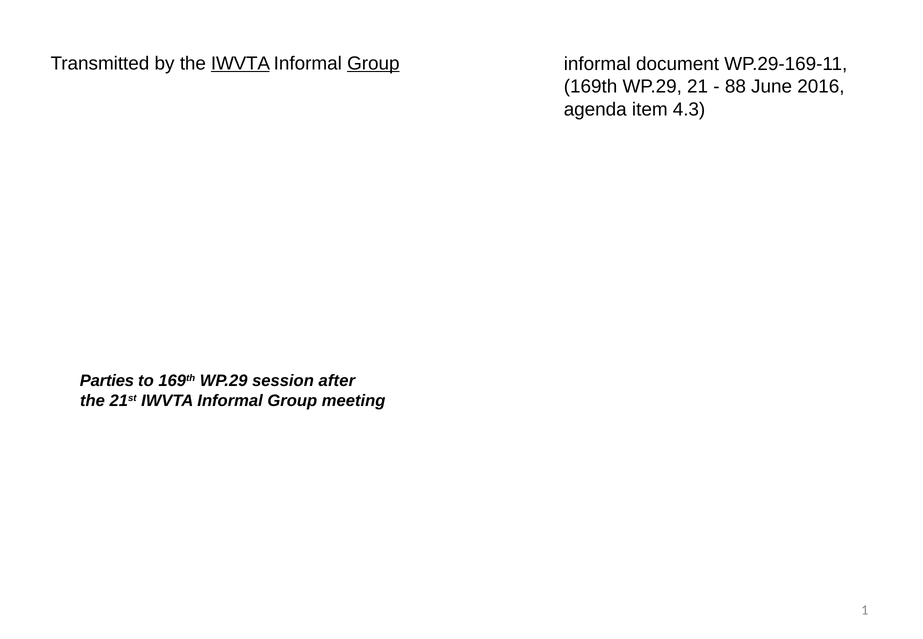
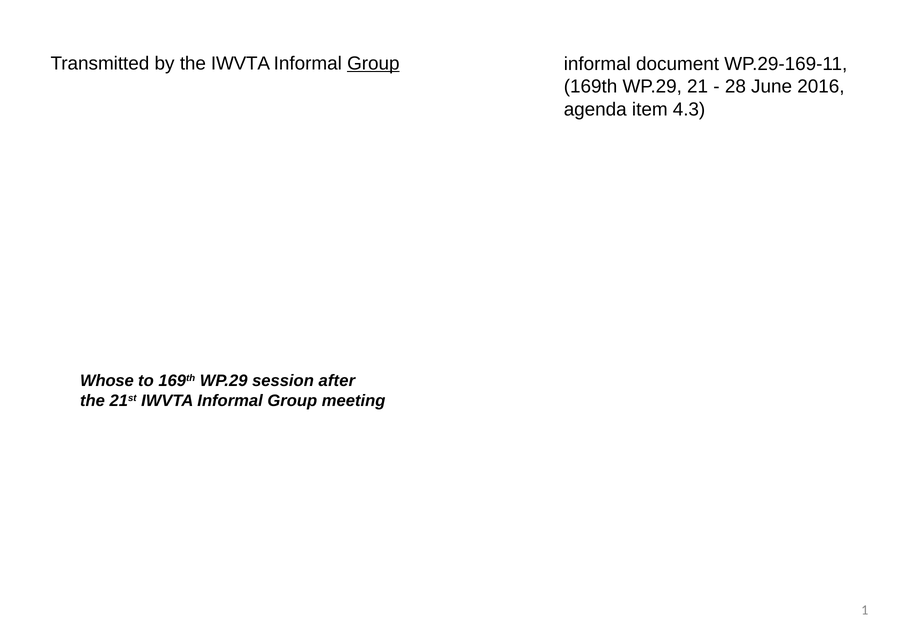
IWVTA underline: present -> none (241, 63)
88: 88 -> 28 (735, 87)
Parties: Parties -> Whose (107, 381)
